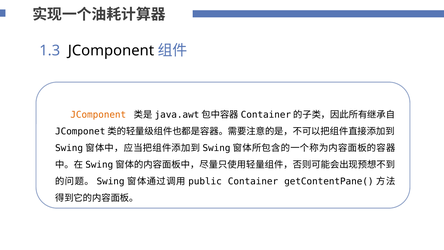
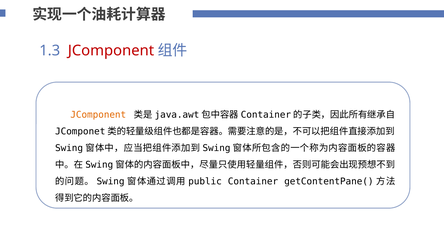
JComponent colour: black -> red (111, 51)
